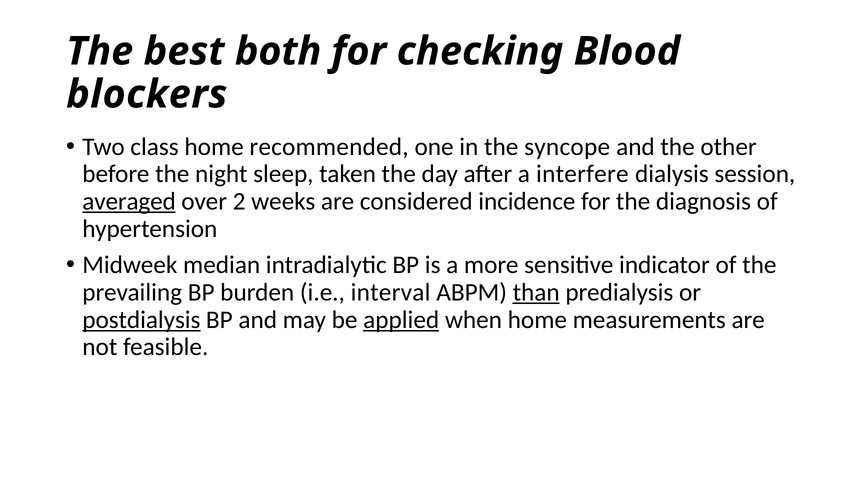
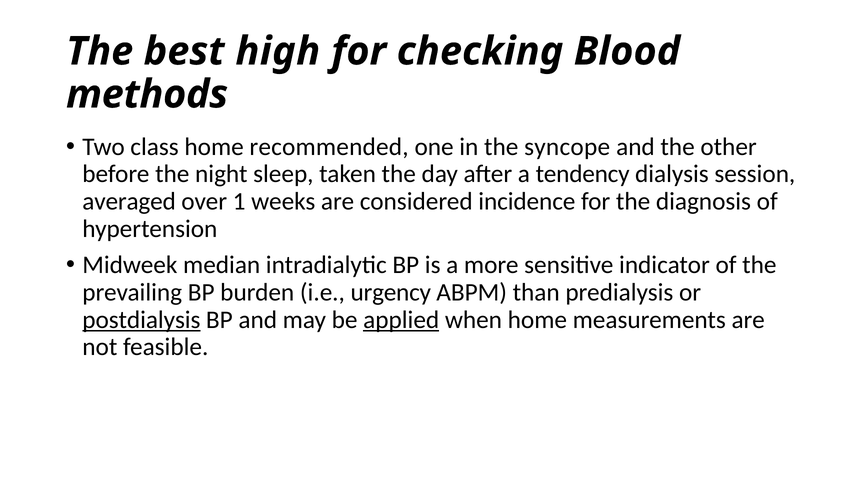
both: both -> high (278, 51)
blockers: blockers -> methods (147, 94)
interfere: interfere -> tendency (583, 174)
averaged underline: present -> none (129, 201)
2: 2 -> 1 (239, 201)
interval: interval -> urgency (391, 292)
than underline: present -> none (536, 292)
